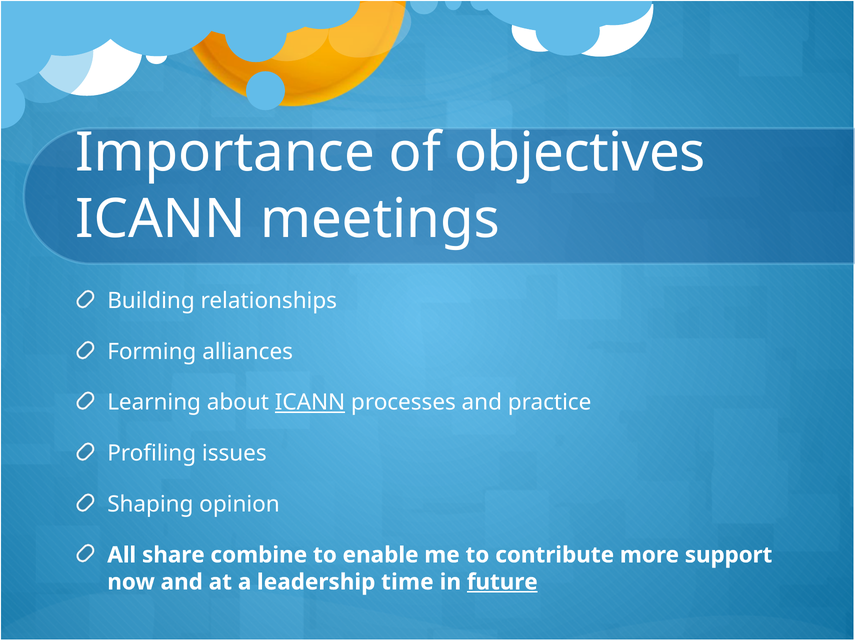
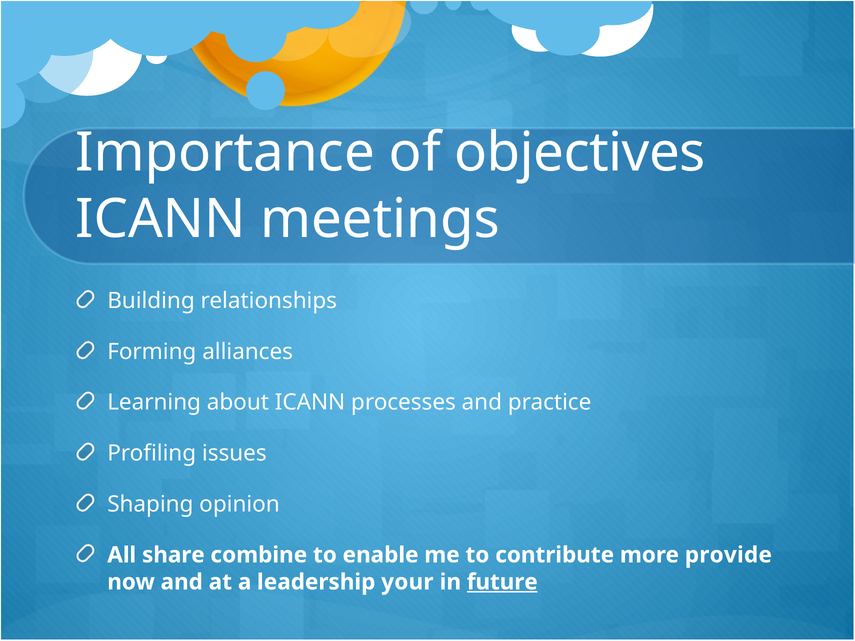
ICANN underline: present -> none (310, 403)
support: support -> provide (728, 555)
time: time -> your (407, 582)
